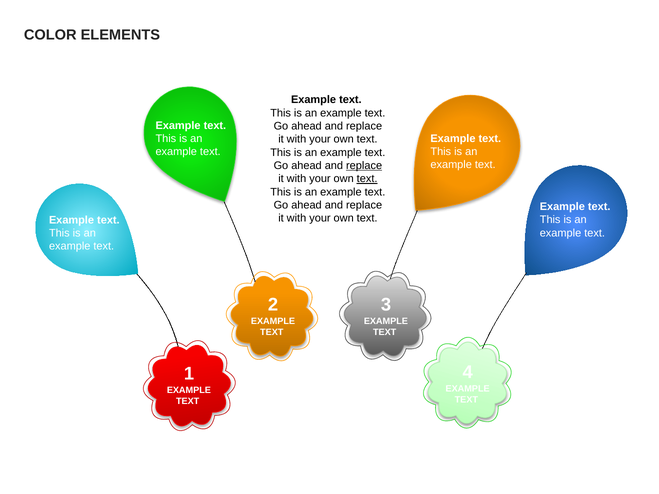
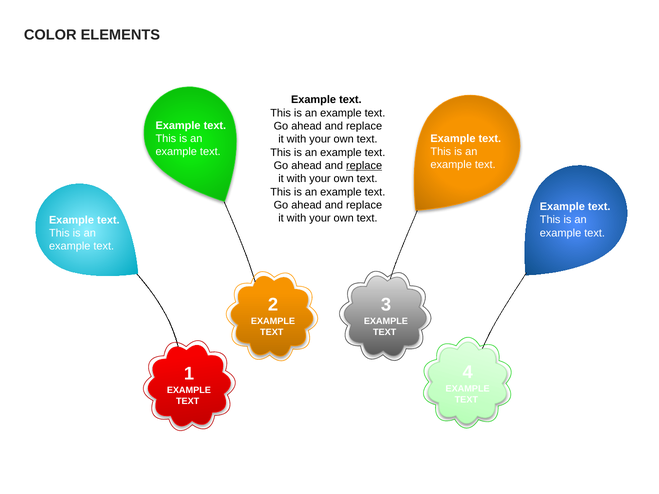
text underline: present -> none (367, 179)
